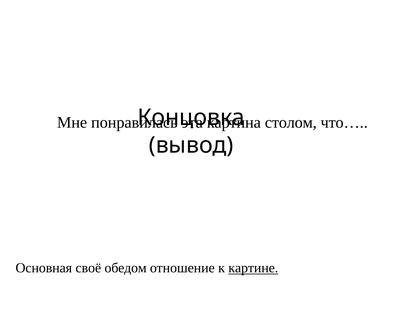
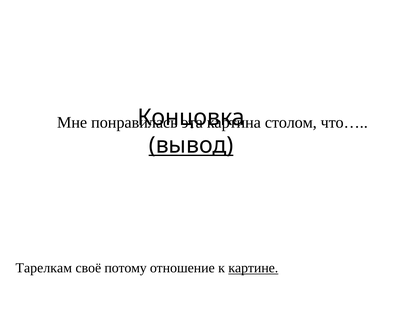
вывод underline: none -> present (191, 145)
Основная: Основная -> Тарелкам (44, 268)
обедом: обедом -> потому (126, 268)
